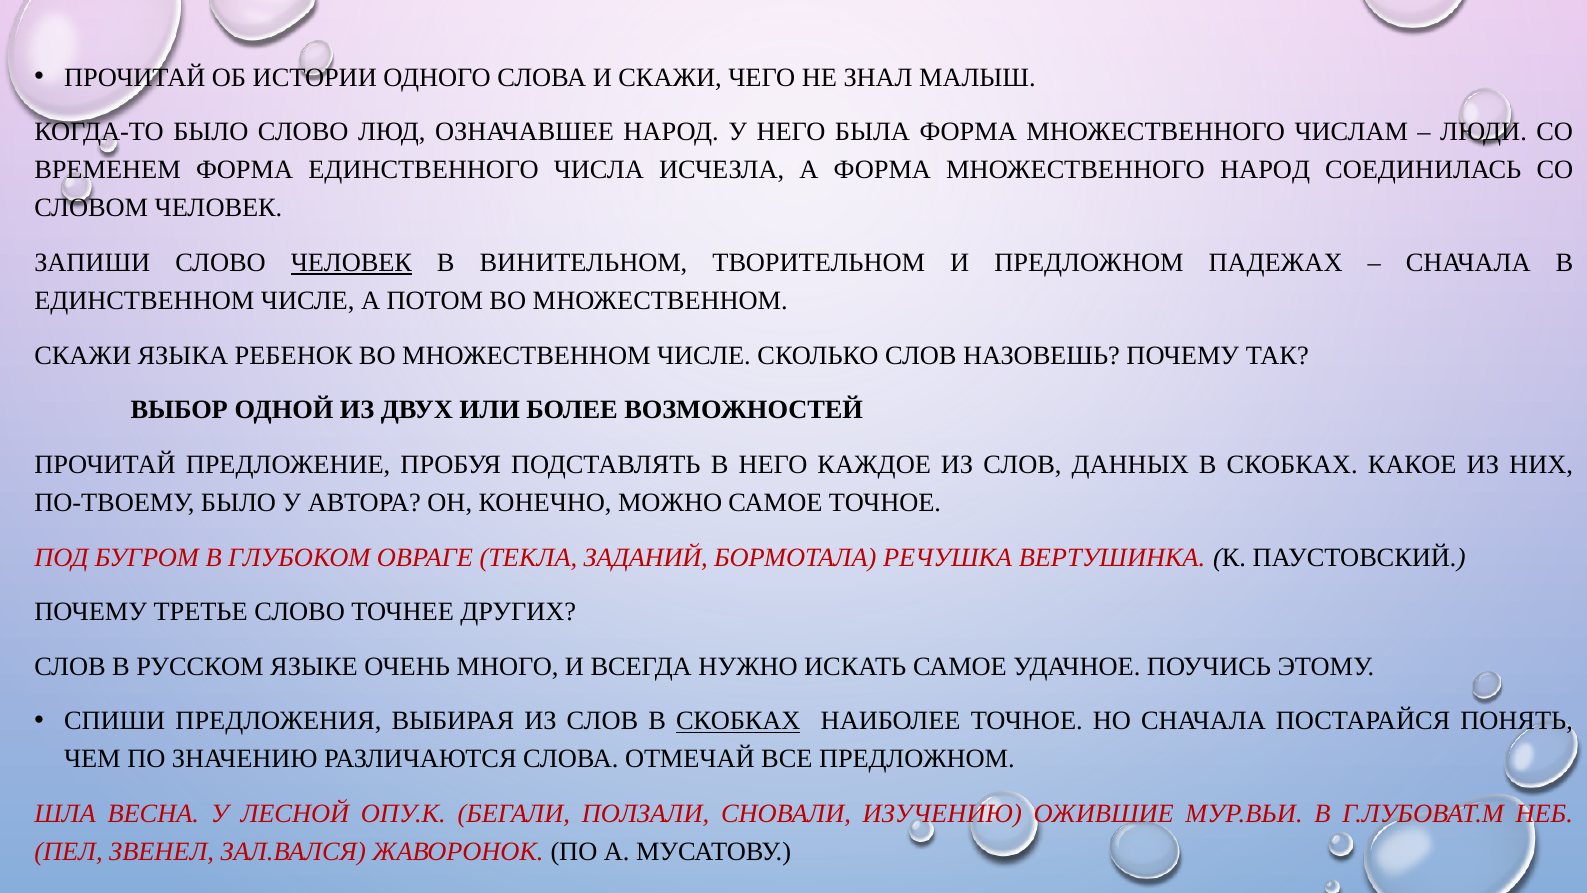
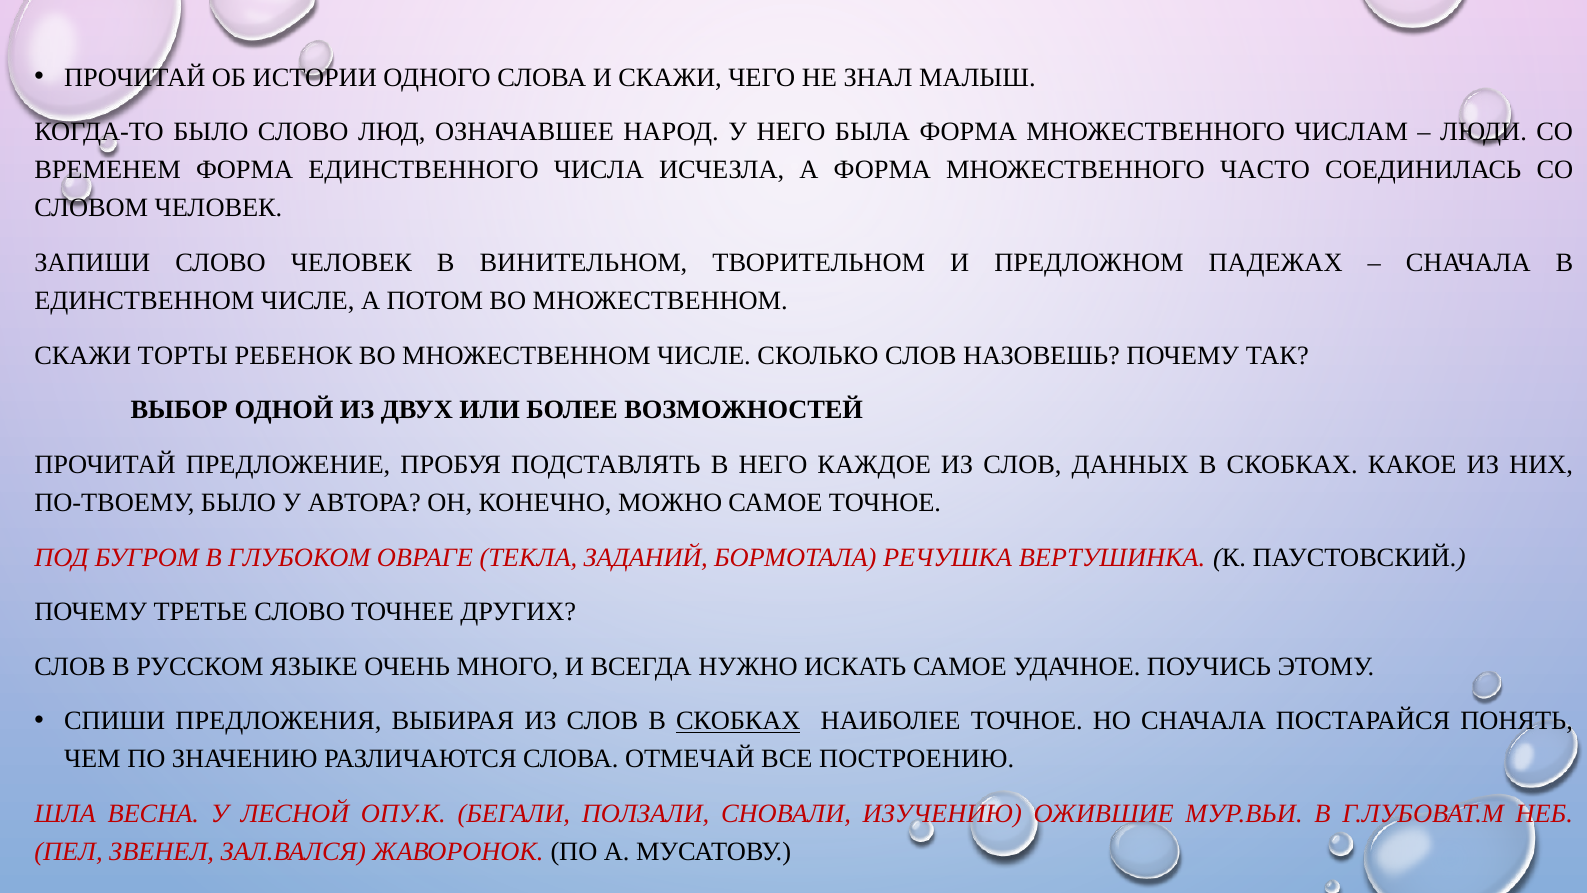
МНОЖЕСТВЕННОГО НАРОД: НАРОД -> ЧАСТО (1265, 170)
ЧЕЛОВЕК underline: present -> none (351, 263)
ЯЗЫКА: ЯЗЫКА -> ТОРТЫ (183, 355)
ВСЕ ПРЕДЛОЖНОМ: ПРЕДЛОЖНОМ -> ПОСТРОЕНИЮ (917, 759)
